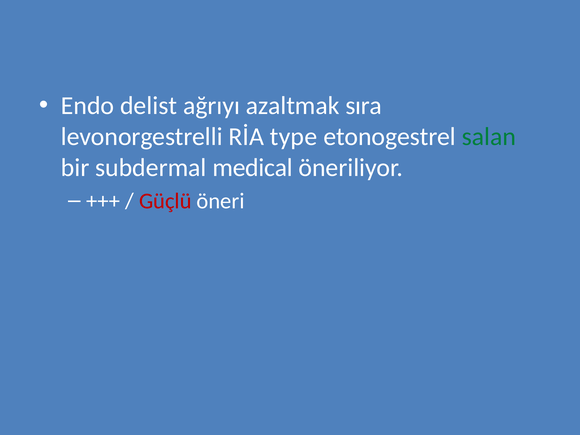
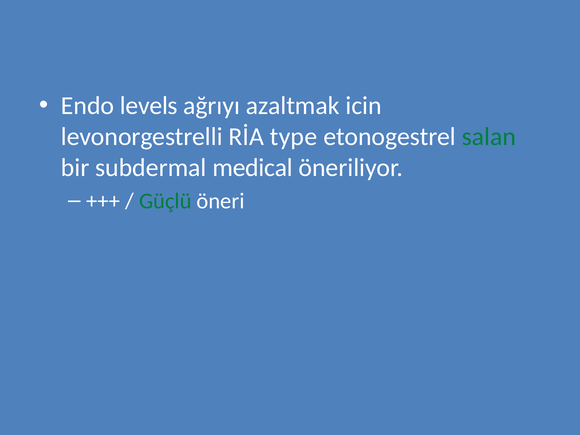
delist: delist -> levels (149, 106)
sıra: sıra -> icin (364, 106)
Güçlü colour: red -> green (165, 201)
